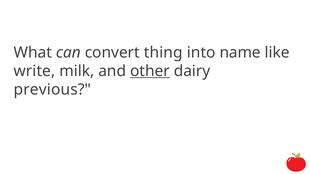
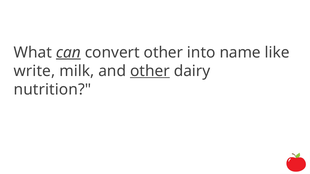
can underline: none -> present (68, 53)
convert thing: thing -> other (163, 53)
previous: previous -> nutrition (52, 90)
